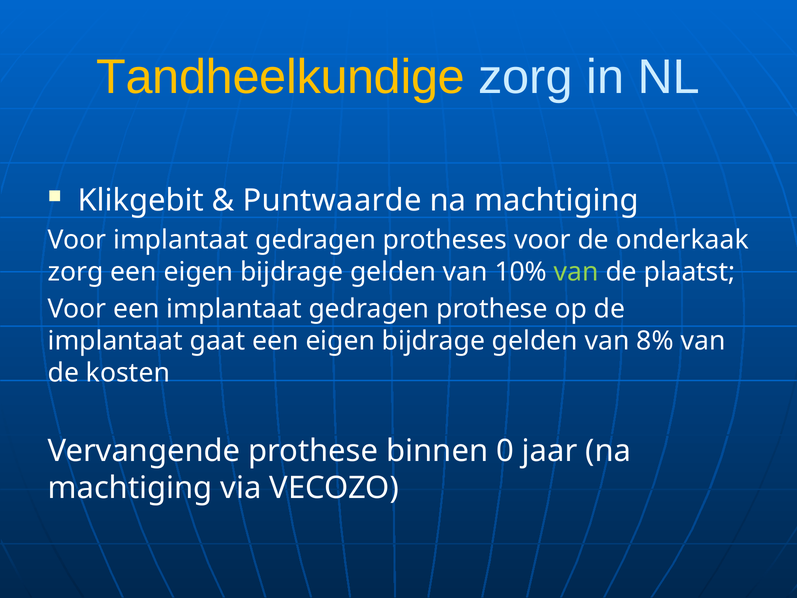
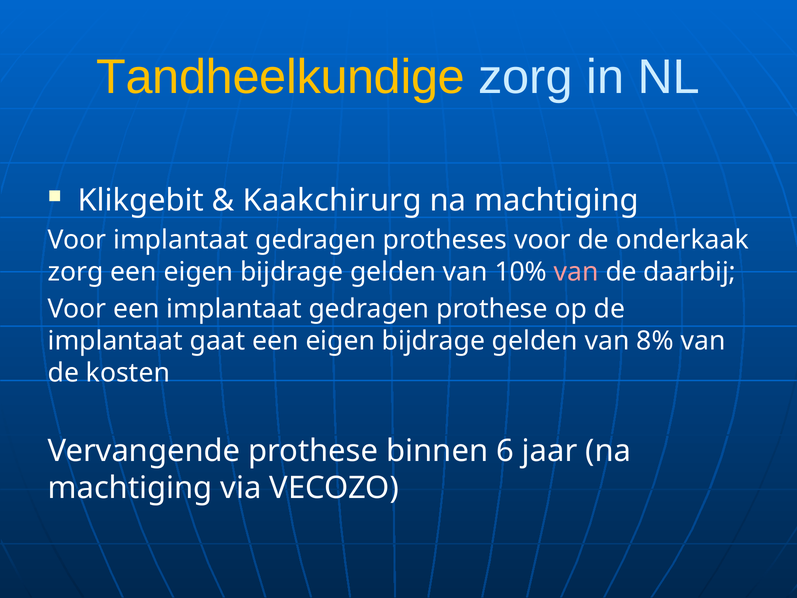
Puntwaarde: Puntwaarde -> Kaakchirurg (332, 200)
van colour: light green -> pink (576, 272)
plaatst: plaatst -> daarbij (690, 272)
0: 0 -> 6 (505, 451)
